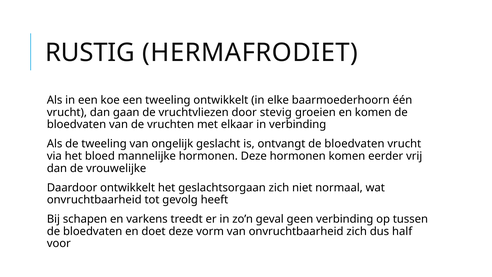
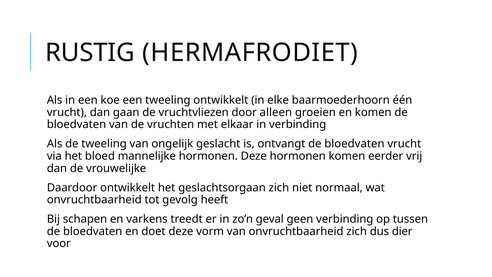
stevig: stevig -> alleen (276, 112)
half: half -> dier (402, 231)
